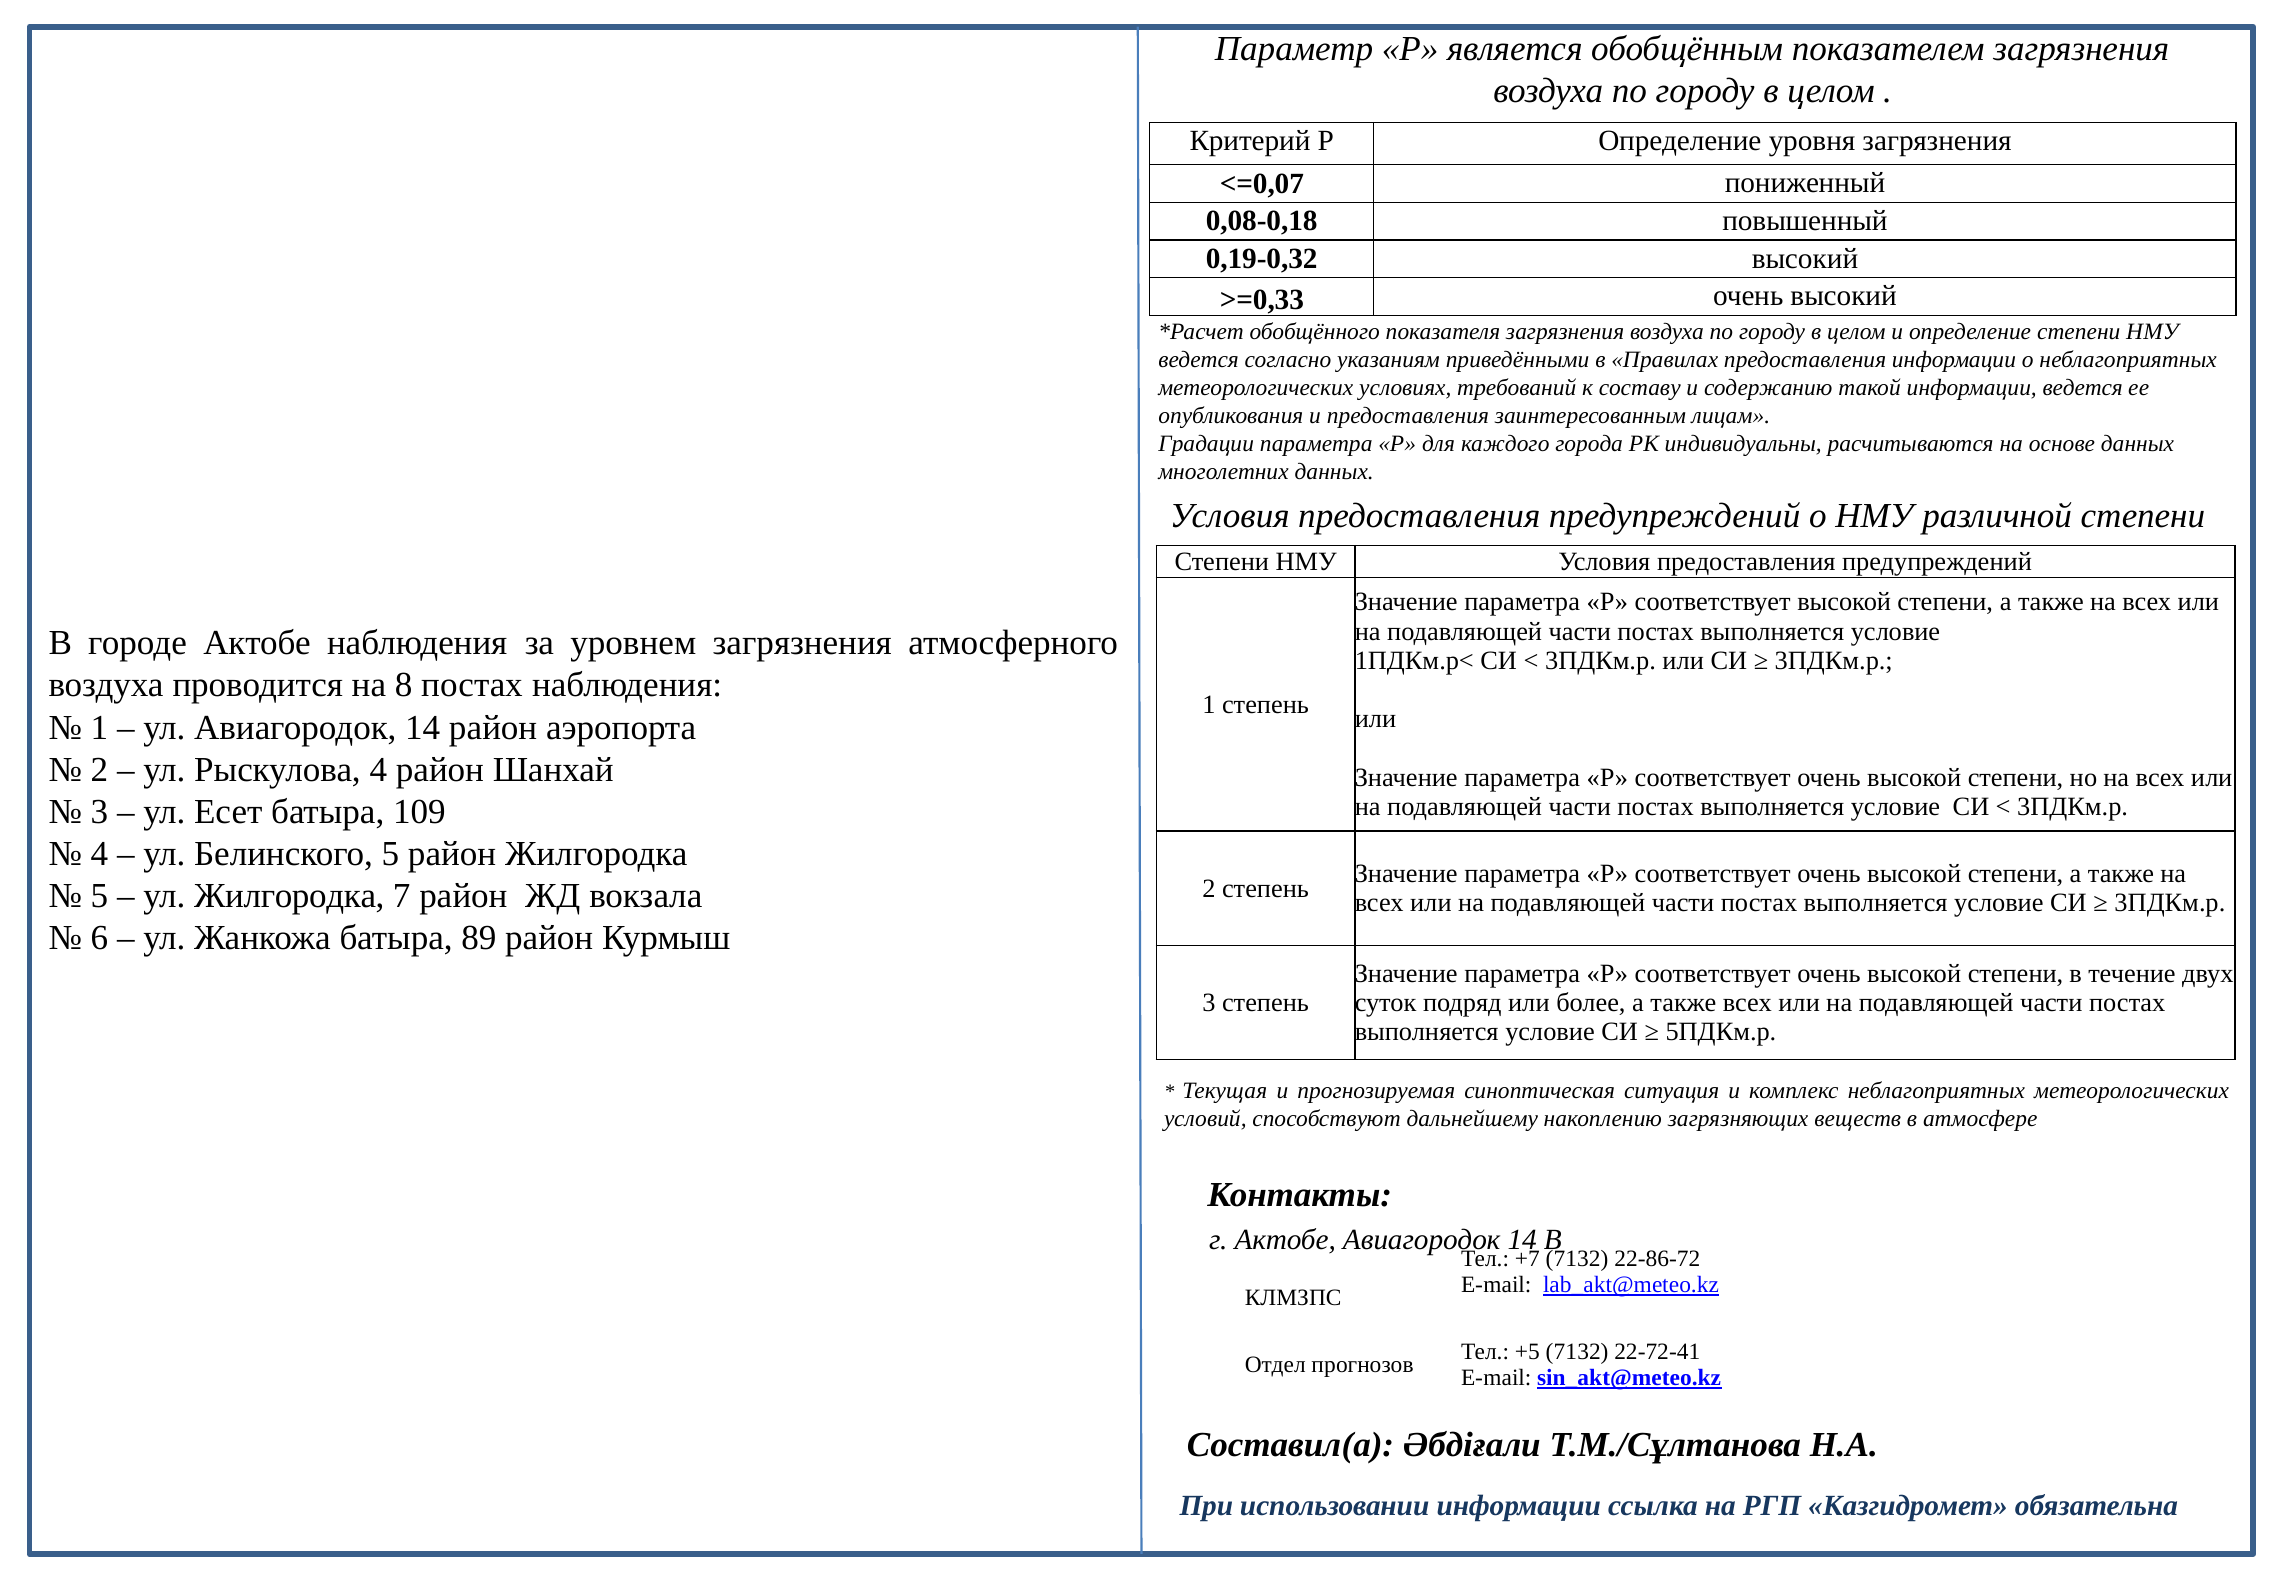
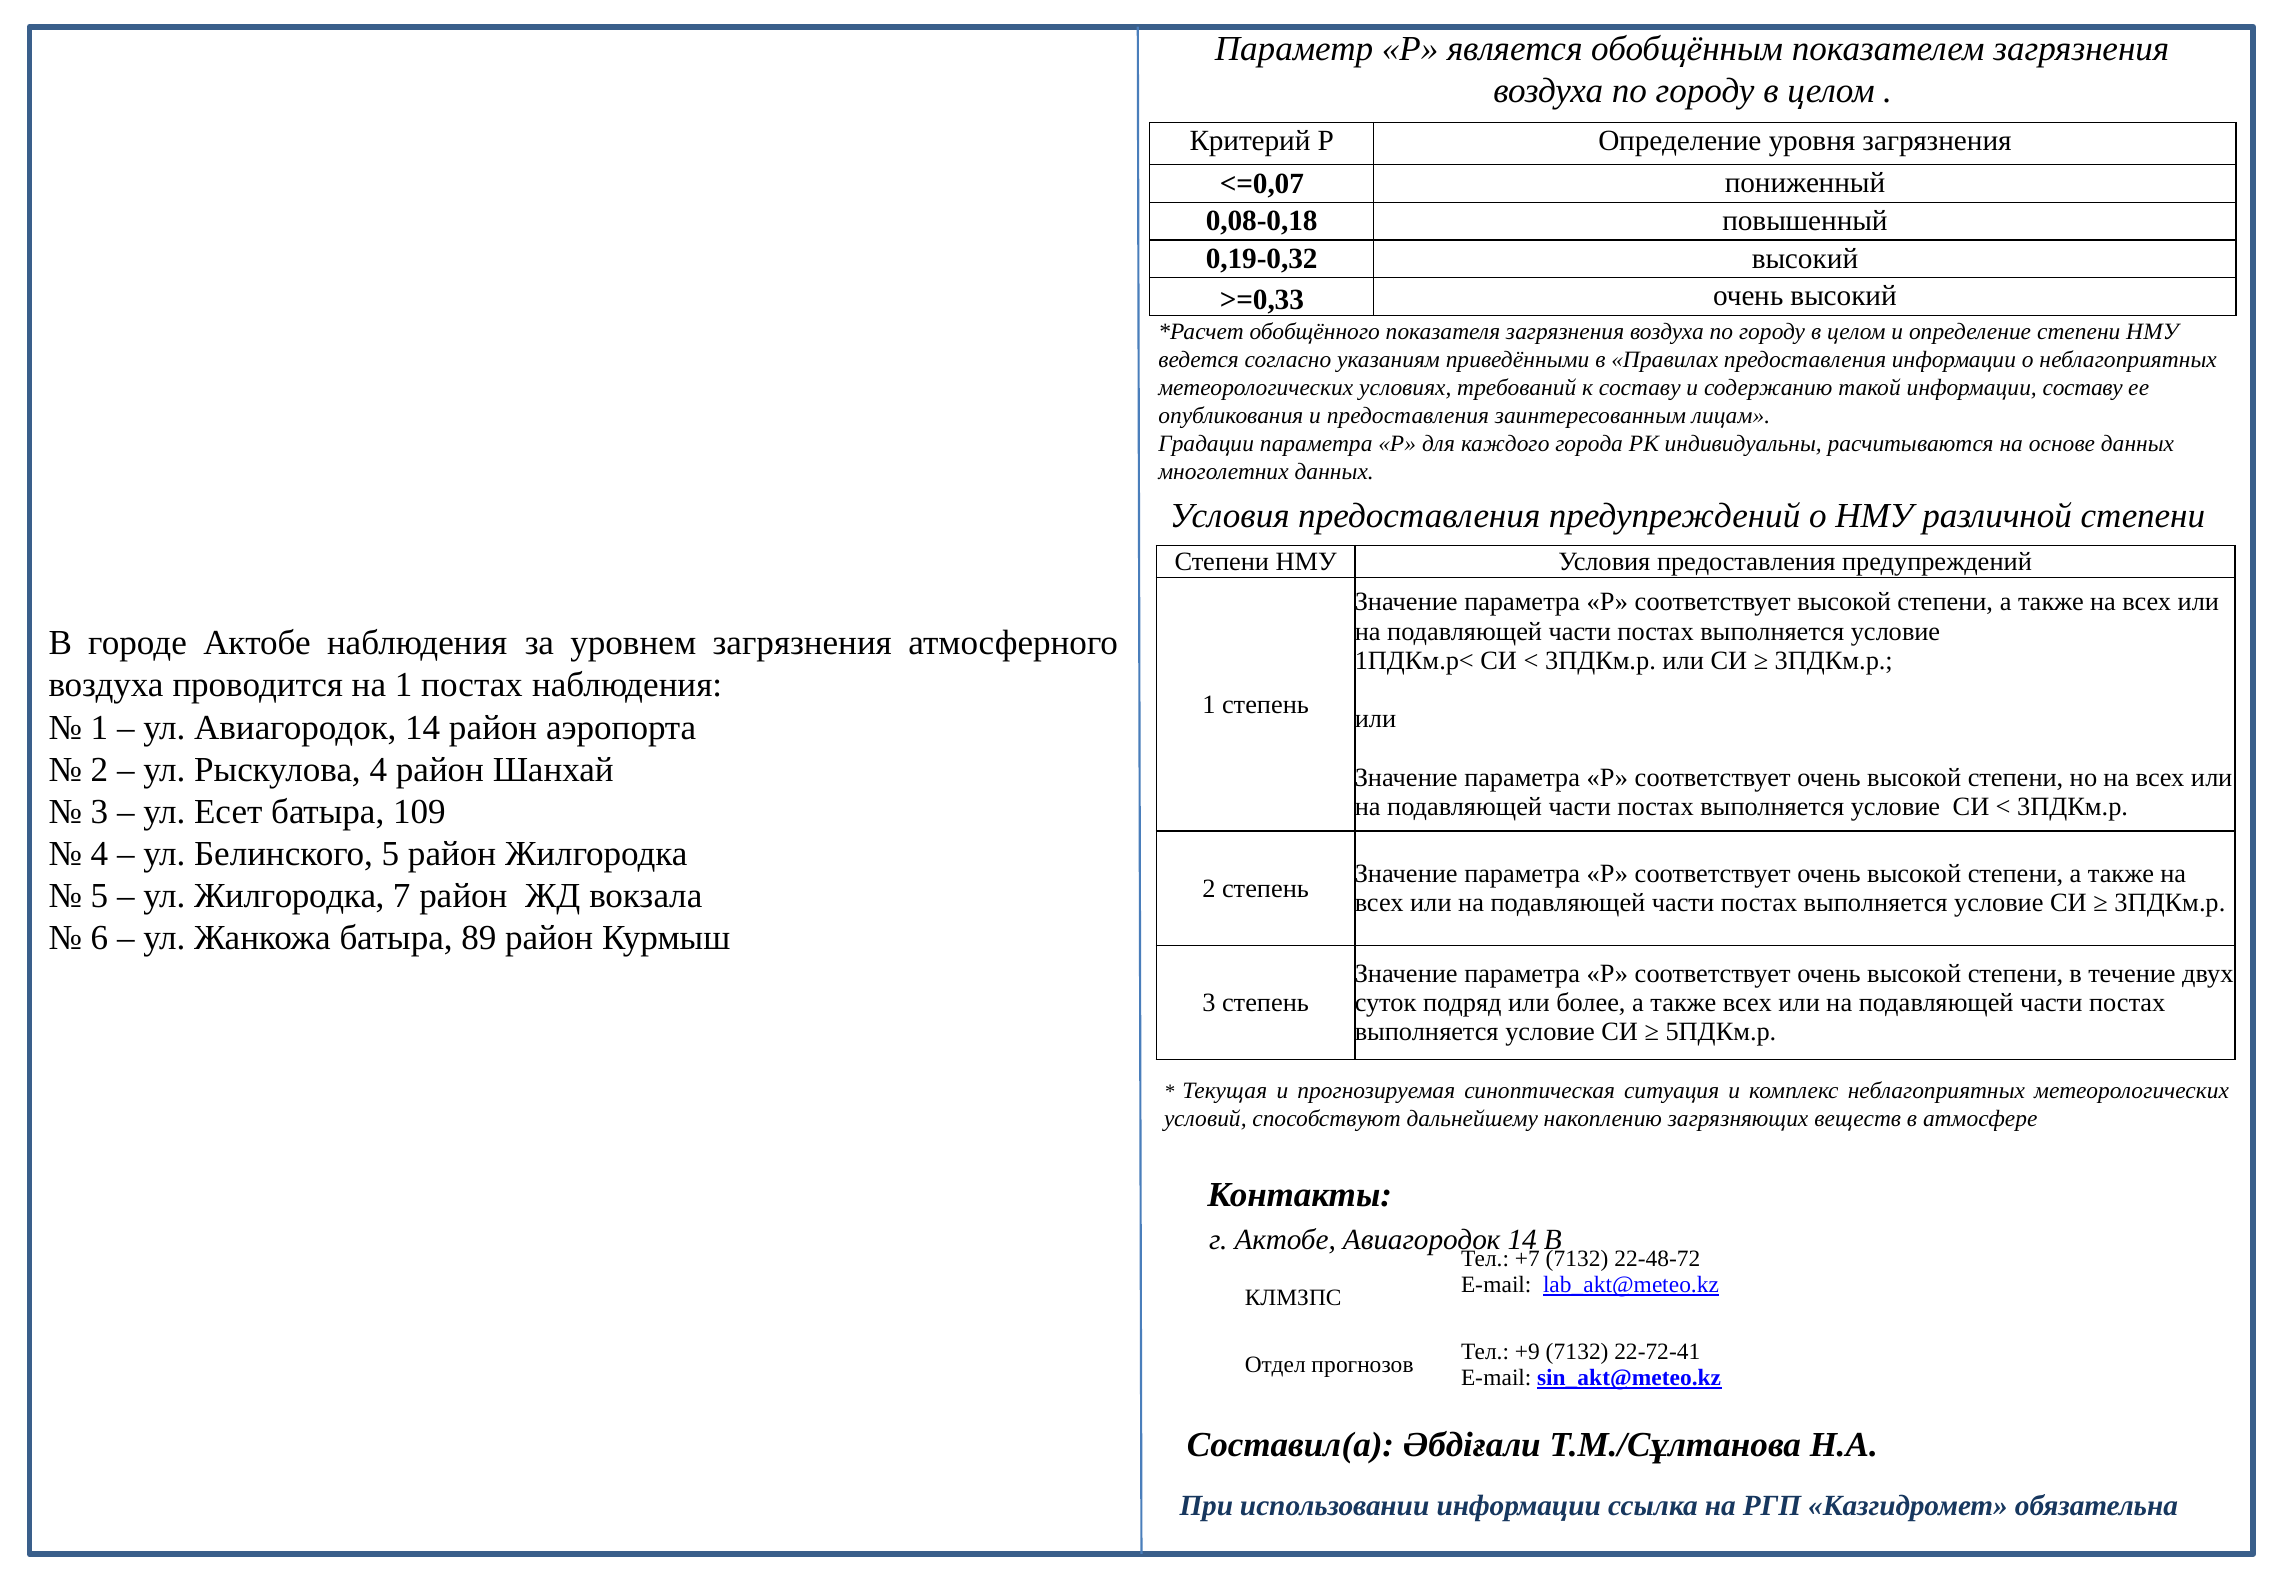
информации ведется: ведется -> составу (2083, 387)
на 8: 8 -> 1 (404, 685)
22-86-72: 22-86-72 -> 22-48-72 (1657, 1258)
+5: +5 -> +9 (1527, 1351)
